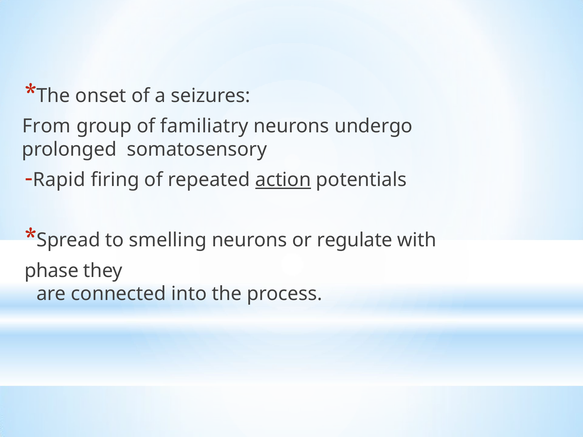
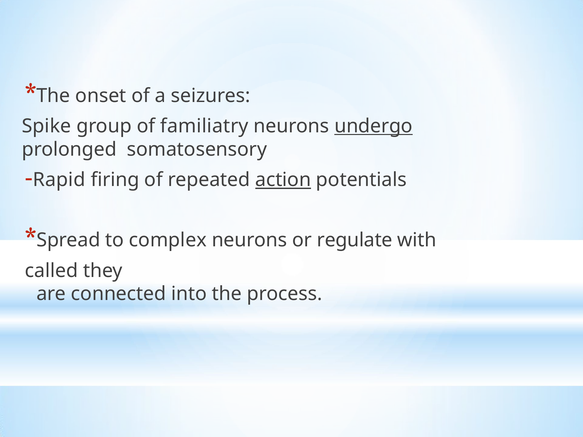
From: From -> Spike (47, 126)
undergo underline: none -> present (374, 126)
smelling: smelling -> complex (168, 240)
phase: phase -> called (51, 271)
